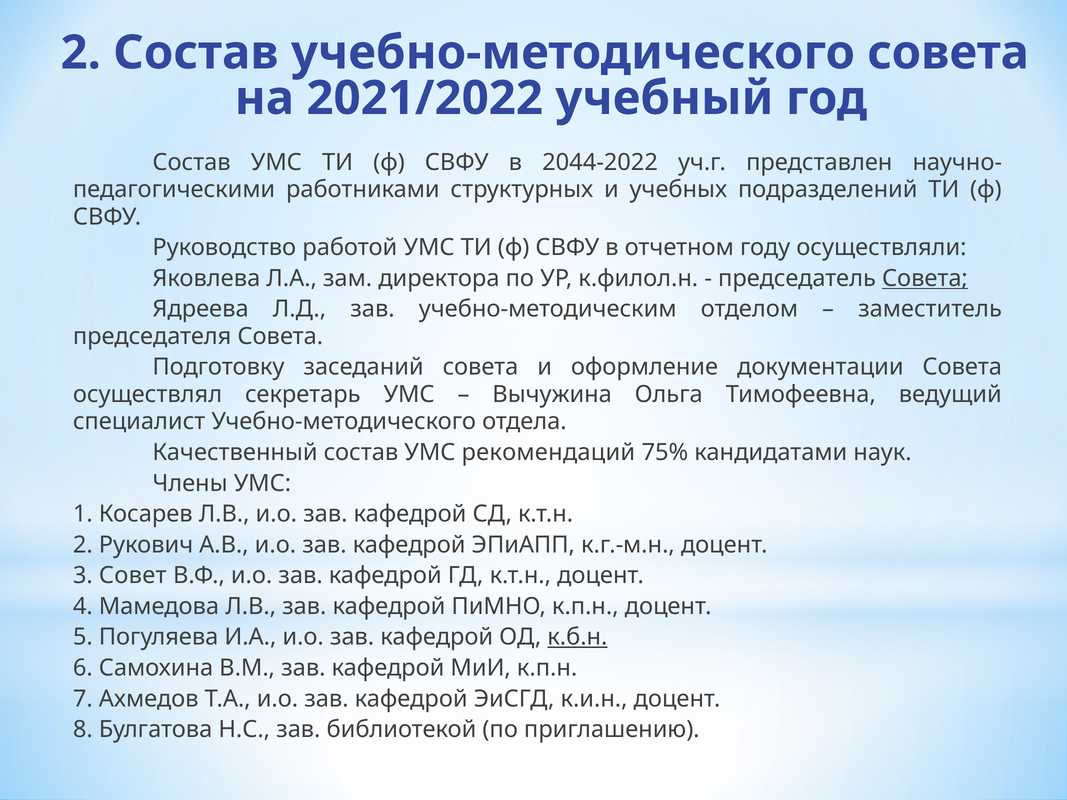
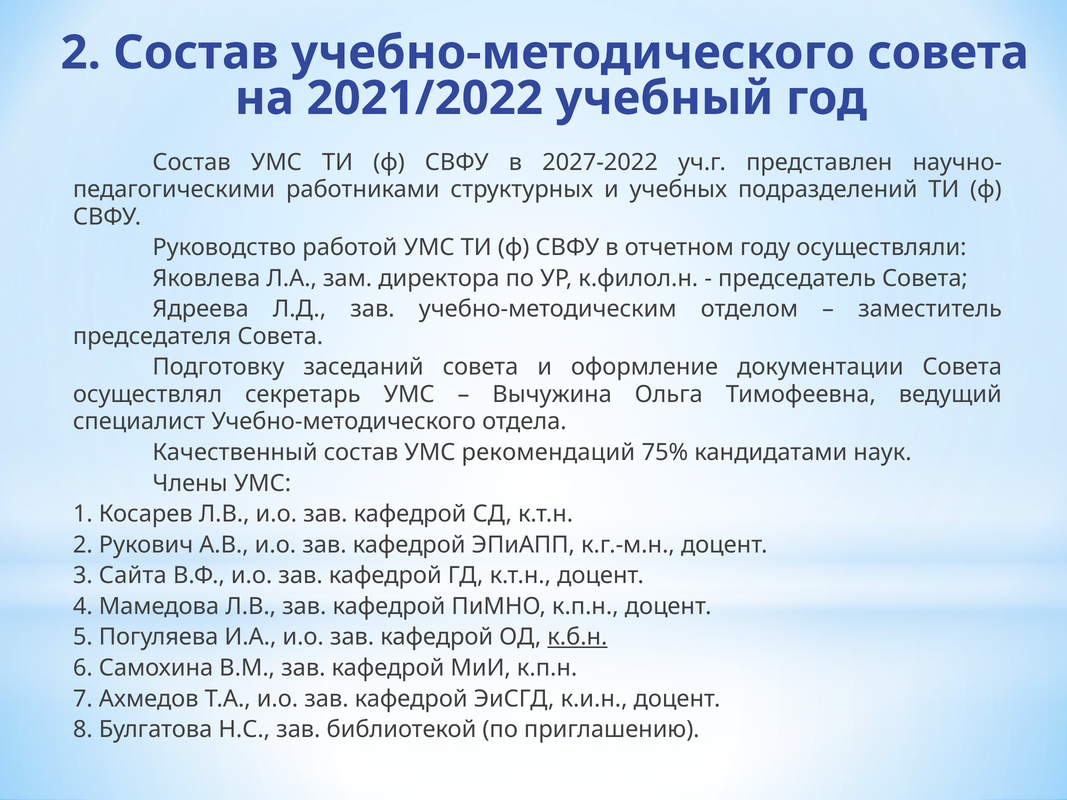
2044-2022: 2044-2022 -> 2027-2022 (600, 162)
Совета underline: present -> none (925, 278)
Совет: Совет -> Сайта (133, 576)
